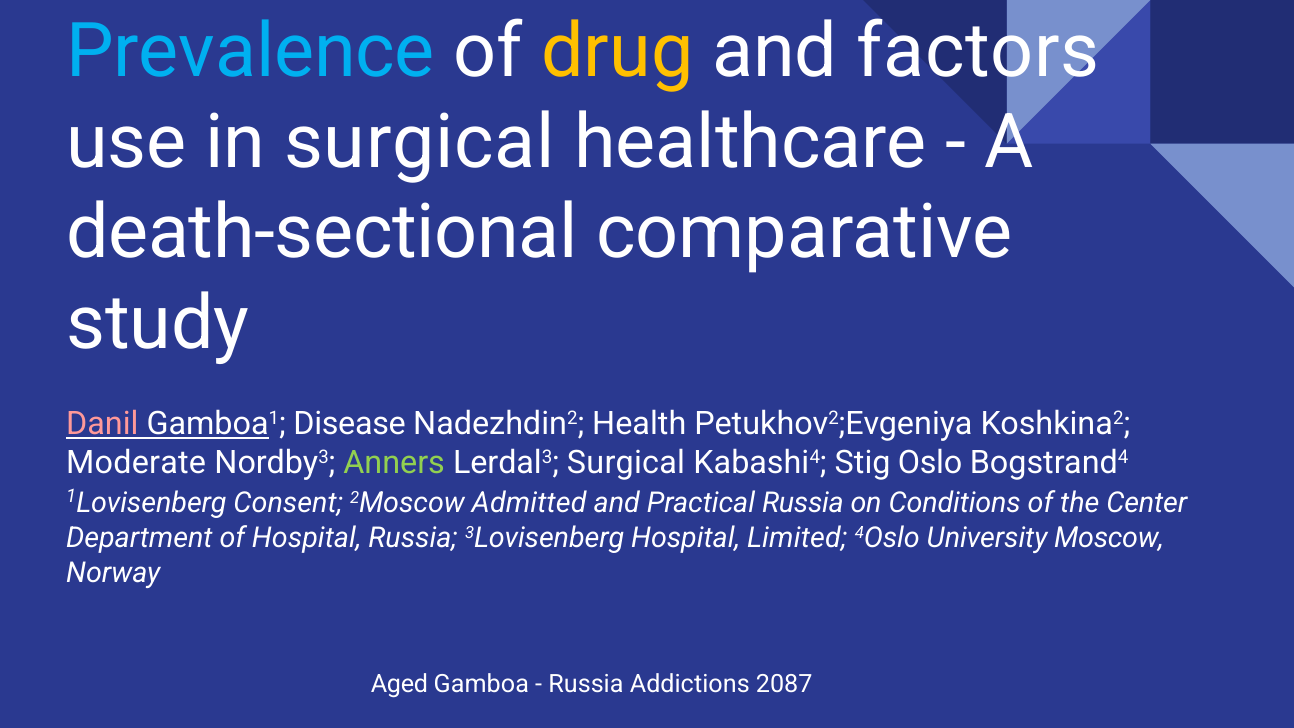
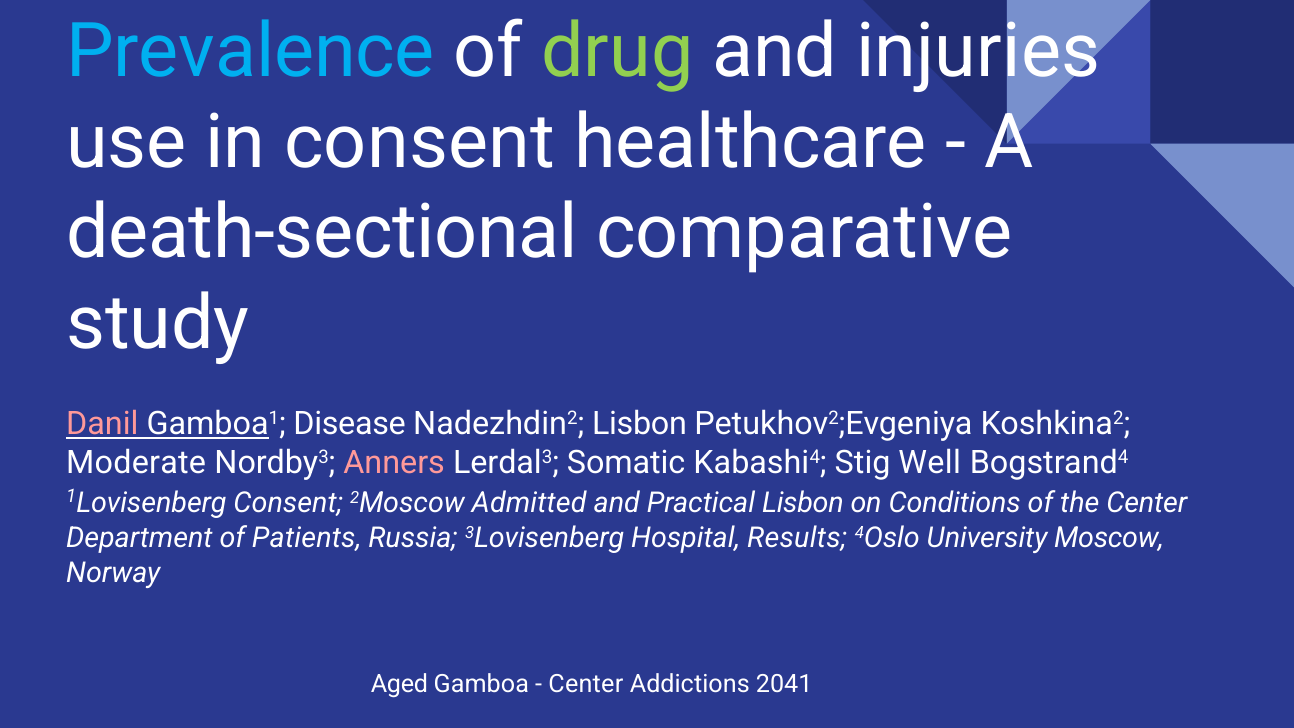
drug colour: yellow -> light green (617, 52)
factors: factors -> injuries (978, 52)
in surgical: surgical -> consent (420, 142)
Nadezhdin2 Health: Health -> Lisbon (639, 424)
Anners colour: light green -> pink (394, 463)
Lerdal3 Surgical: Surgical -> Somatic (626, 463)
Oslo: Oslo -> Well (930, 463)
Practical Russia: Russia -> Lisbon (803, 503)
of Hospital: Hospital -> Patients (307, 538)
Limited: Limited -> Results (797, 538)
Russia: Russia -> Center (586, 684)
2087: 2087 -> 2041 (784, 684)
